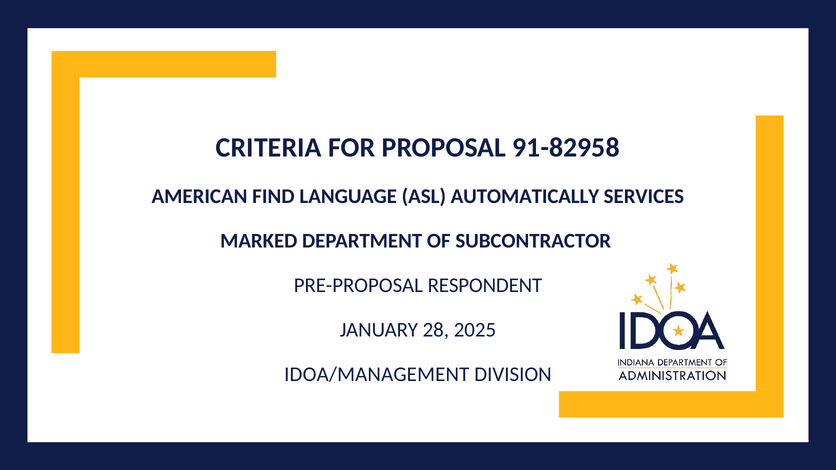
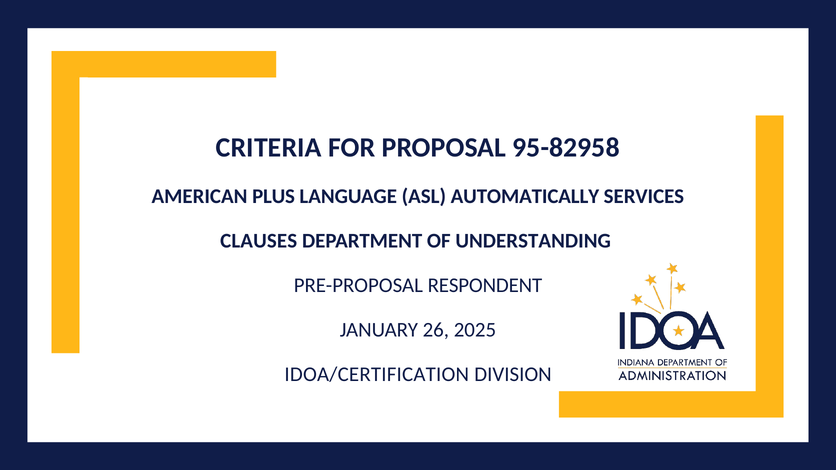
91-82958: 91-82958 -> 95-82958 (566, 148)
FIND: FIND -> PLUS (274, 196)
MARKED: MARKED -> CLAUSES (259, 241)
SUBCONTRACTOR: SUBCONTRACTOR -> UNDERSTANDING (533, 241)
28: 28 -> 26 (436, 330)
IDOA/MANAGEMENT: IDOA/MANAGEMENT -> IDOA/CERTIFICATION (377, 375)
